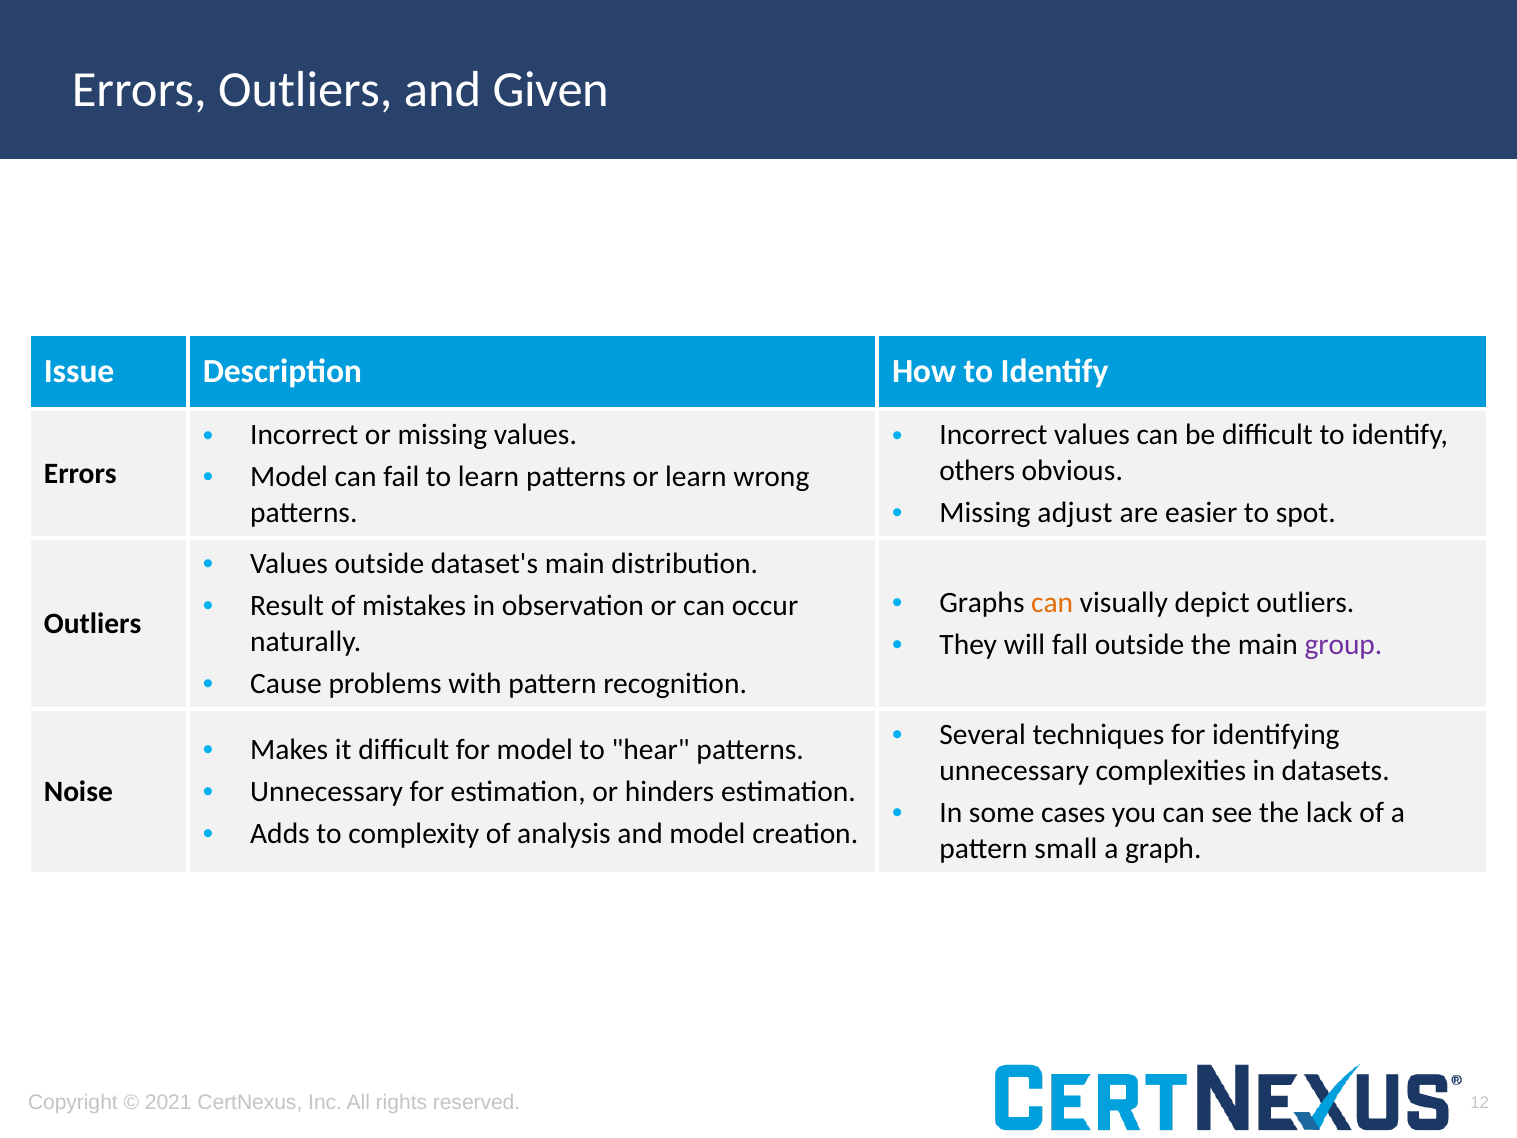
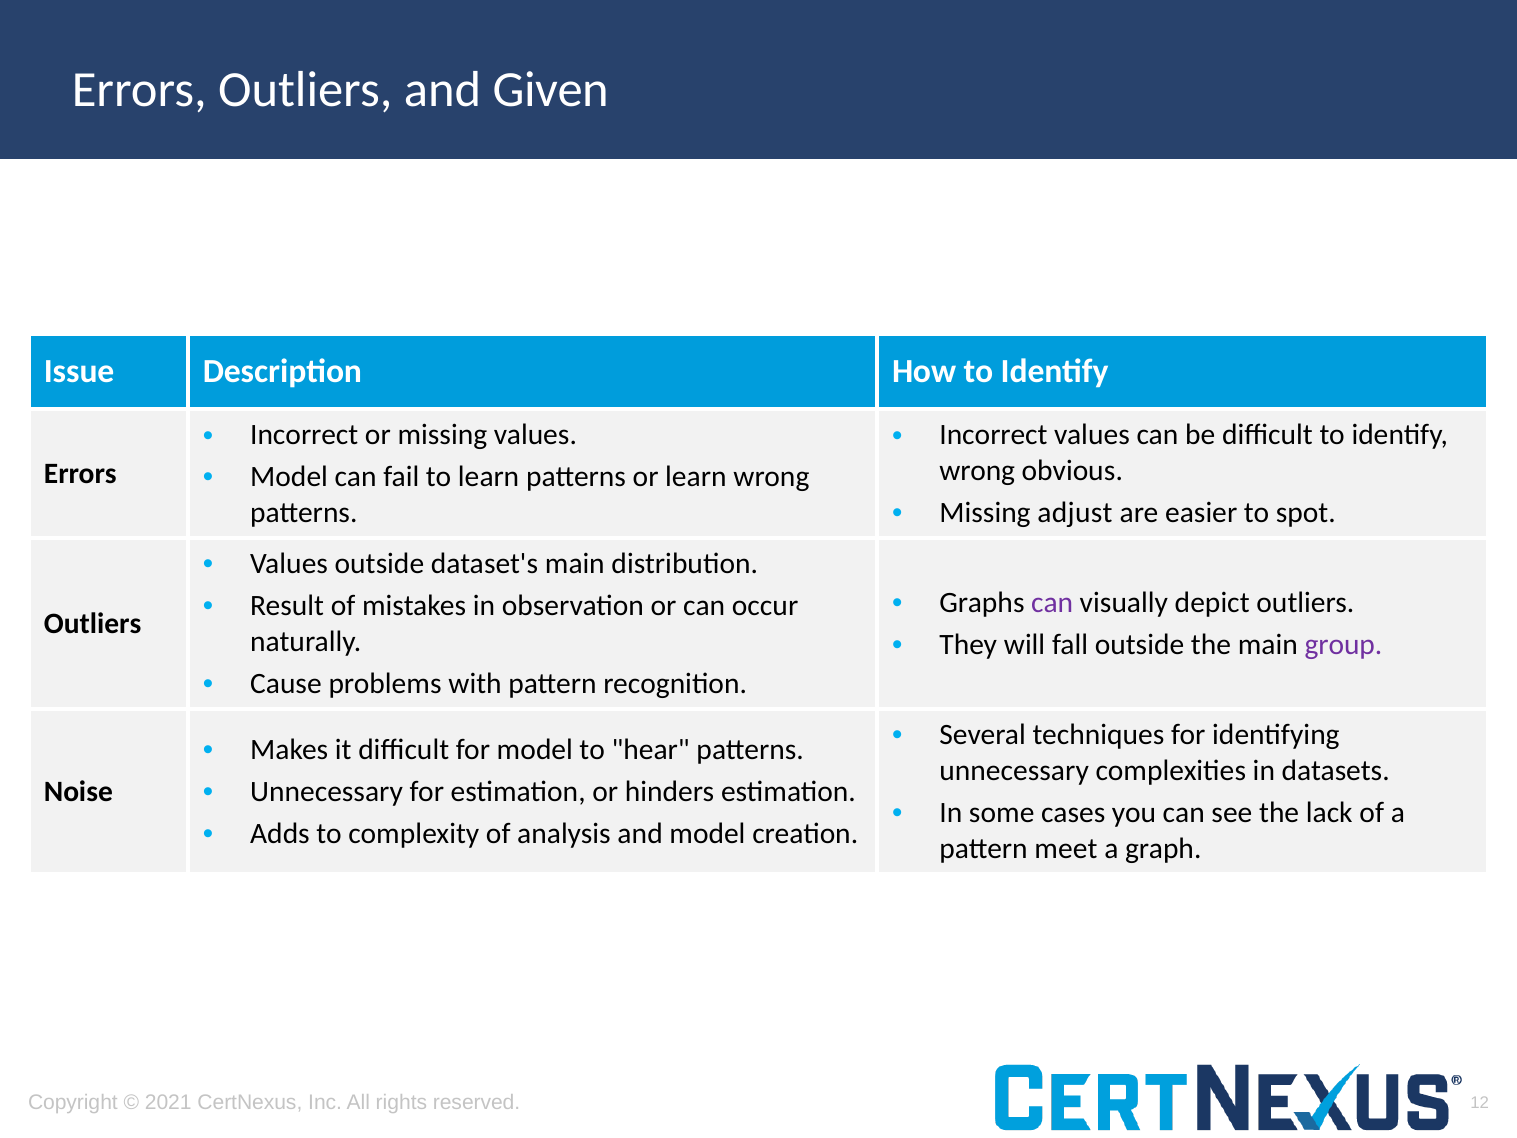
others: others -> wrong (977, 471)
can colour: orange -> purple (1052, 603)
small: small -> meet (1066, 848)
